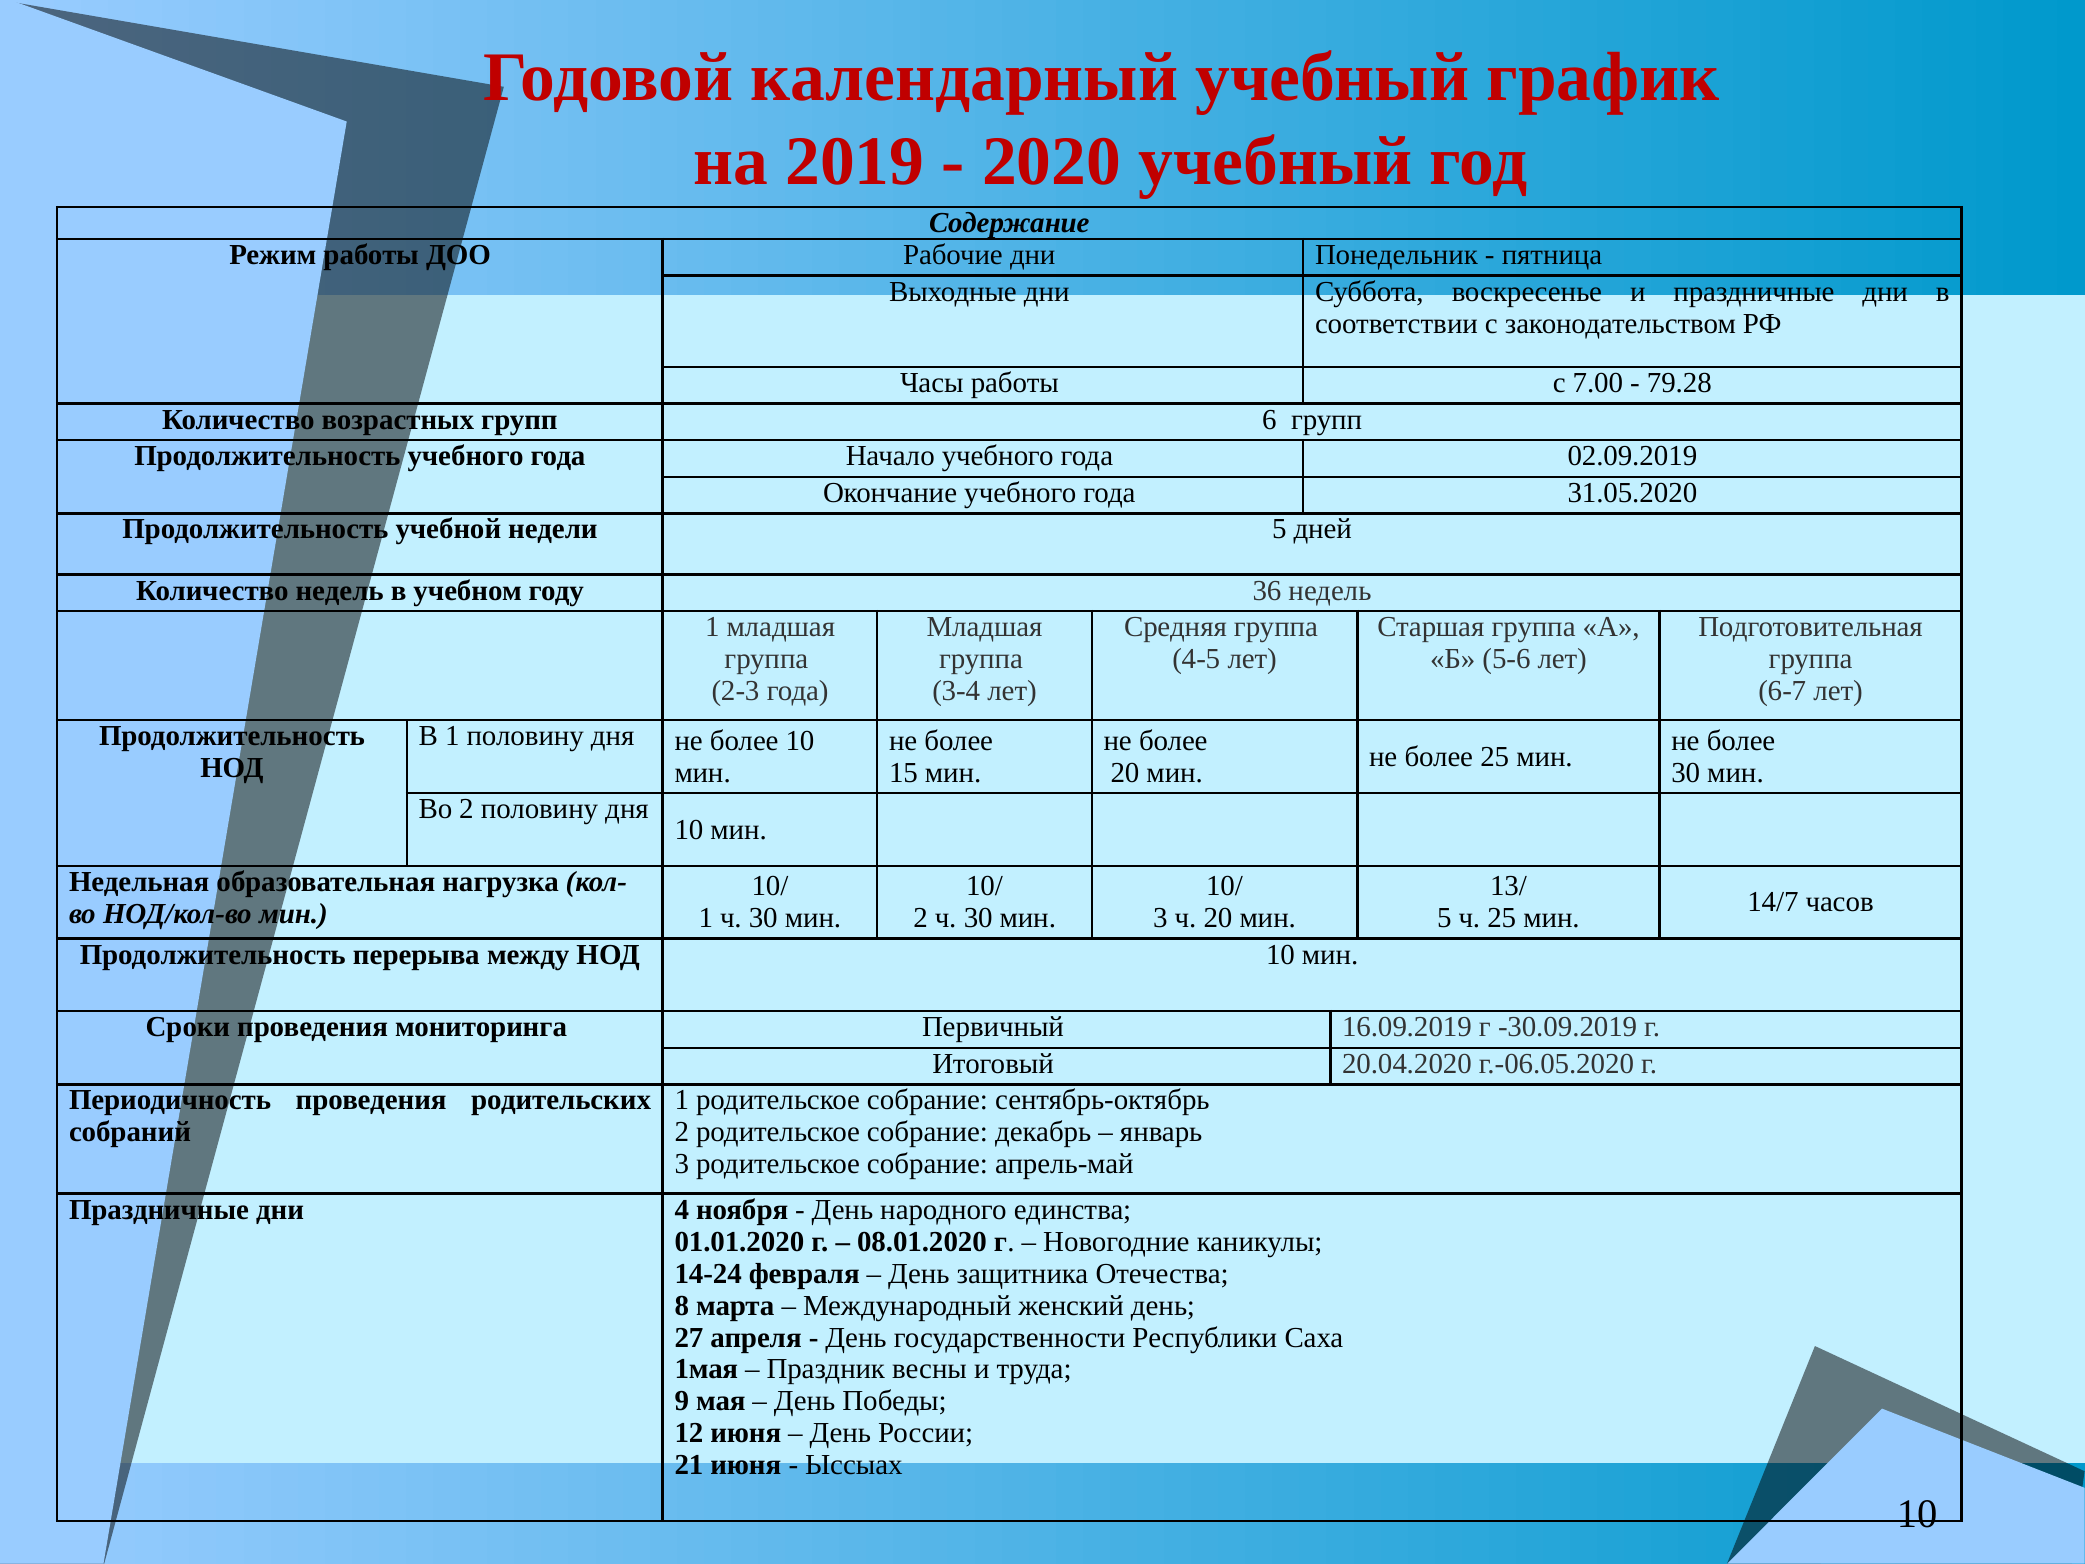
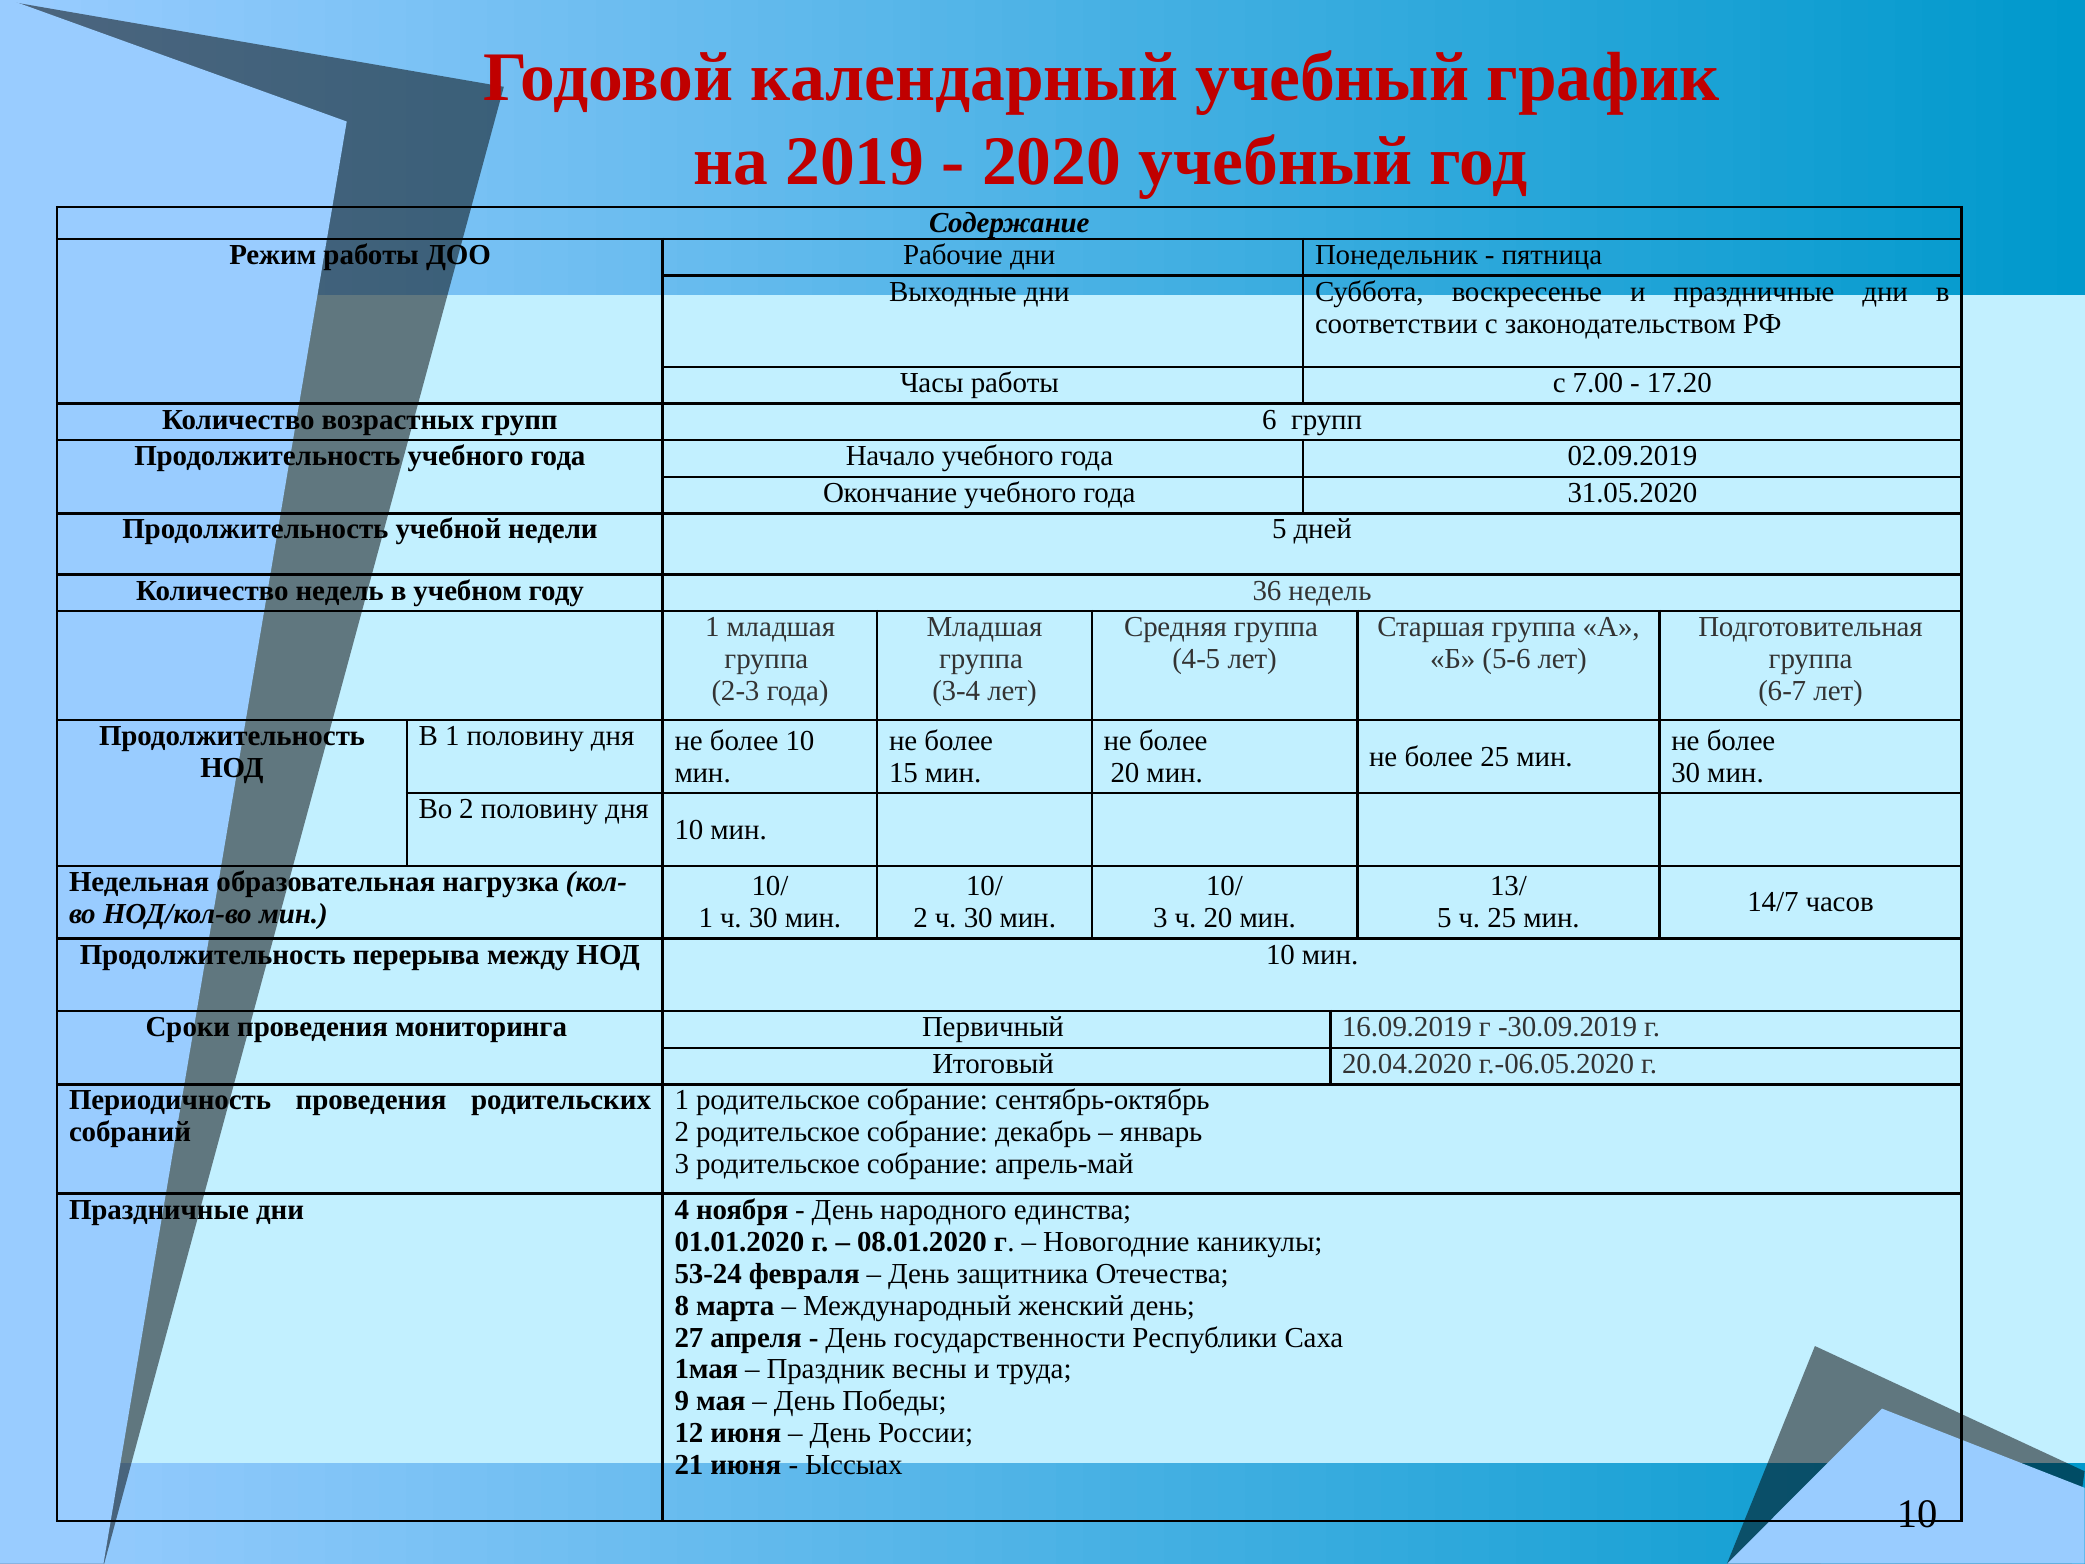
79.28: 79.28 -> 17.20 (1679, 383)
14-24: 14-24 -> 53-24 (708, 1273)
